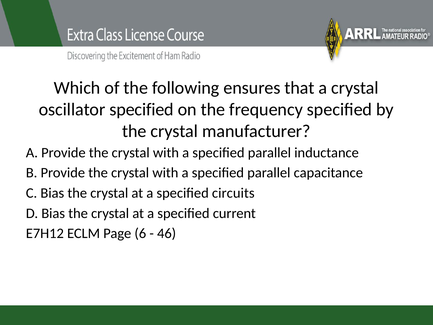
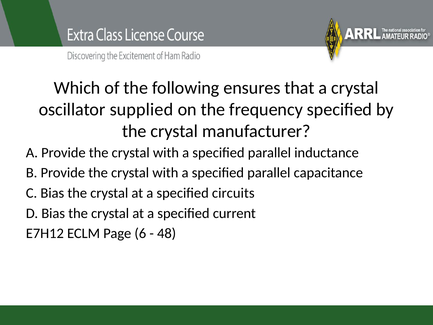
oscillator specified: specified -> supplied (141, 109)
46: 46 -> 48 (167, 233)
